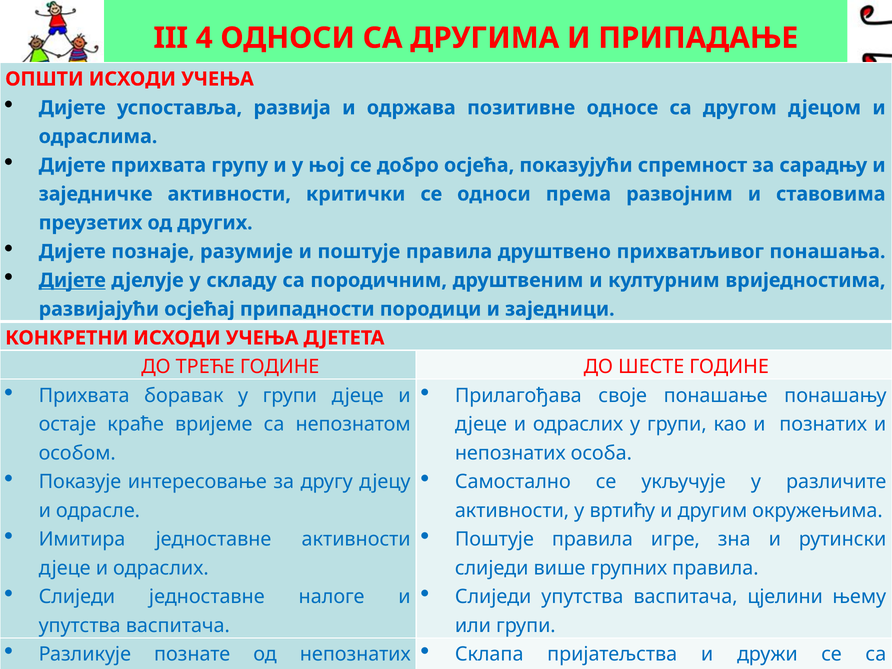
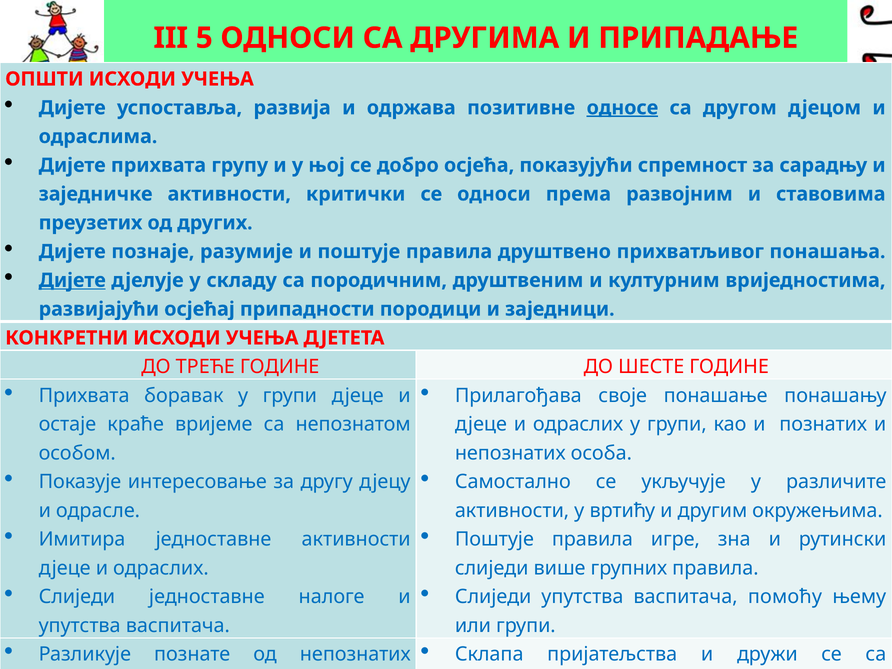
4: 4 -> 5 (204, 38)
односе underline: none -> present (622, 108)
цјелини: цјелини -> помоћу (785, 597)
